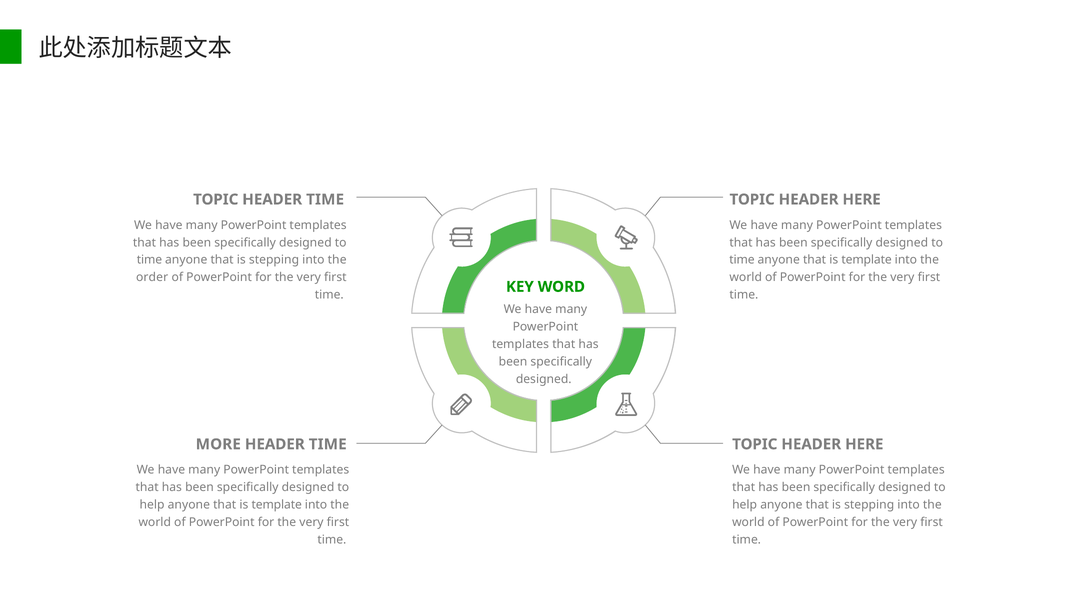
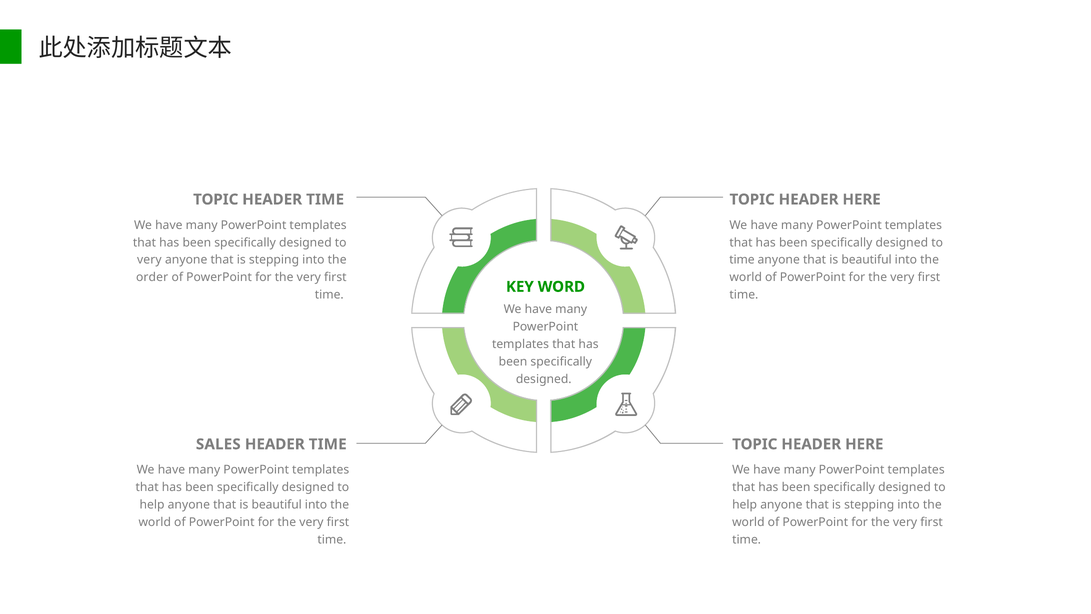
time: time -> very (149, 260)
template: template -> beautiful (867, 260)
MORE: MORE -> SALES (218, 444)
template: template -> beautiful (277, 504)
